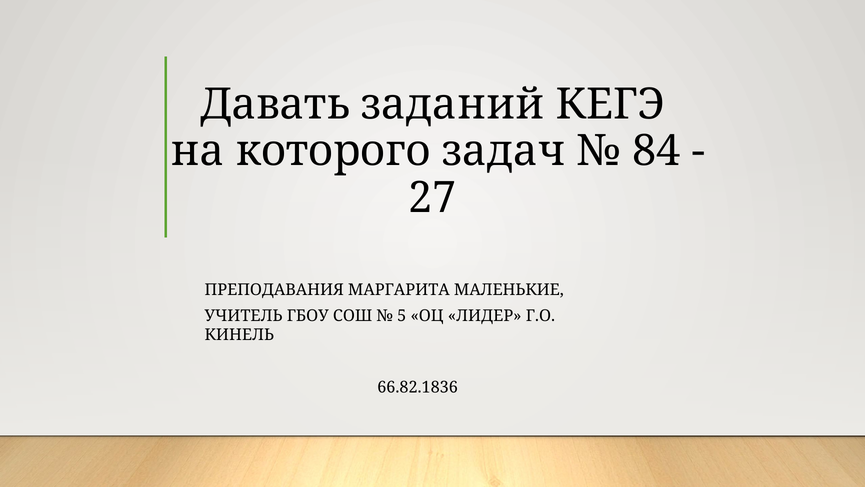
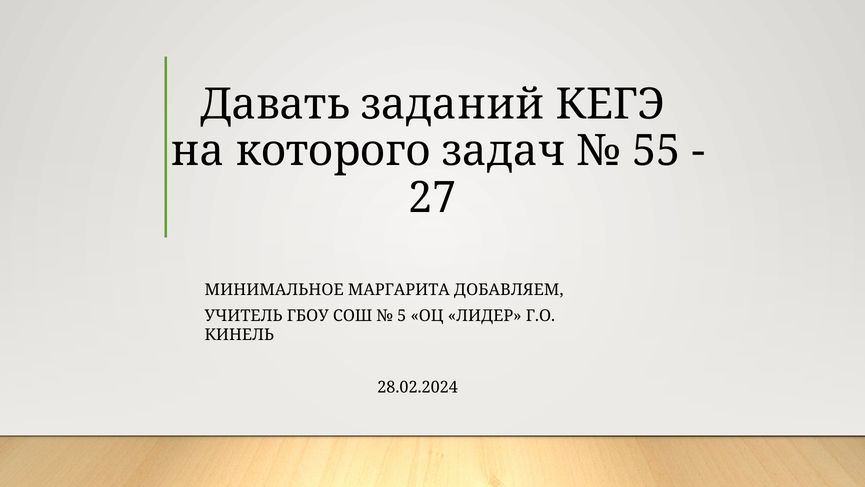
84: 84 -> 55 (656, 151)
ПРЕПОДАВАНИЯ: ПРЕПОДАВАНИЯ -> МИНИМАЛЬНОЕ (274, 290)
МАЛЕНЬКИЕ: МАЛЕНЬКИЕ -> ДОБАВЛЯЕМ (509, 290)
66.82.1836: 66.82.1836 -> 28.02.2024 (418, 387)
